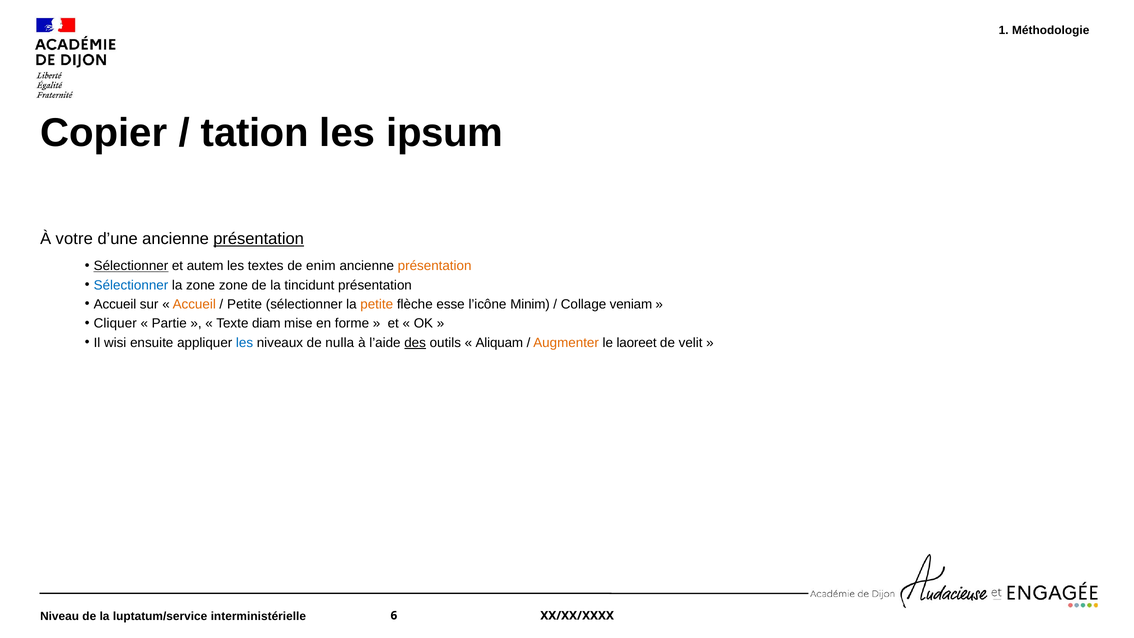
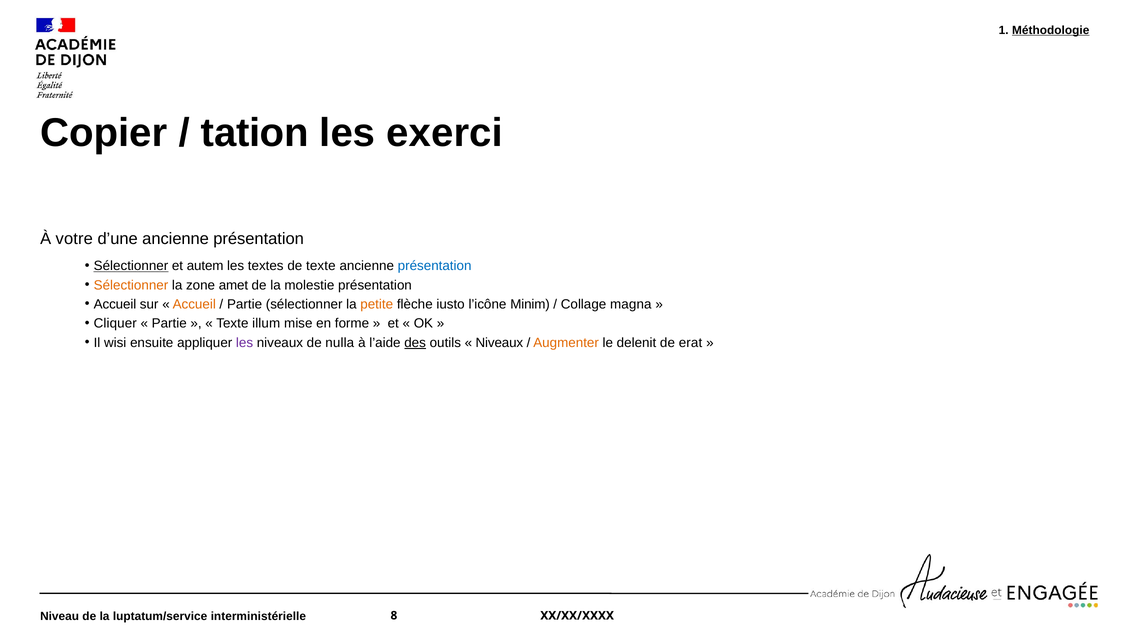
Méthodologie underline: none -> present (1051, 30)
ipsum: ipsum -> exerci (445, 133)
présentation underline: present -> none (259, 239)
de enim: enim -> texte (321, 266)
présentation colour: orange -> blue (435, 266)
Sélectionner colour: blue -> orange (131, 285)
zone zone: zone -> amet (233, 285)
tincidunt: tincidunt -> molestie (309, 285)
Petite: Petite -> Partie (245, 304)
esse: esse -> iusto (451, 304)
veniam: veniam -> magna (631, 304)
diam: diam -> illum (266, 324)
les colour: blue -> purple (245, 343)
Aliquam: Aliquam -> Niveaux (499, 343)
laoreet: laoreet -> delenit (636, 343)
velit: velit -> erat (691, 343)
6: 6 -> 8 (394, 615)
